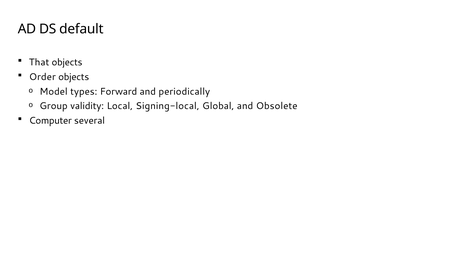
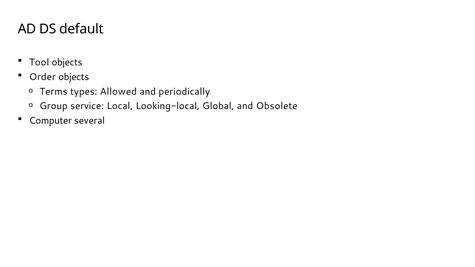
That: That -> Tool (39, 62)
Model: Model -> Terms (53, 92)
Forward: Forward -> Allowed (118, 92)
validity: validity -> service (87, 106)
Signing-local: Signing-local -> Looking-local (168, 106)
